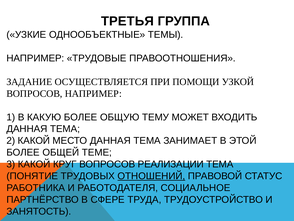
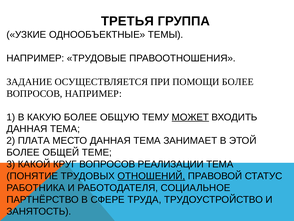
ПОМОЩИ УЗКОЙ: УЗКОЙ -> БОЛЕЕ (238, 82)
МОЖЕТ underline: none -> present (190, 117)
2 КАКОЙ: КАКОЙ -> ПЛАТА (34, 140)
